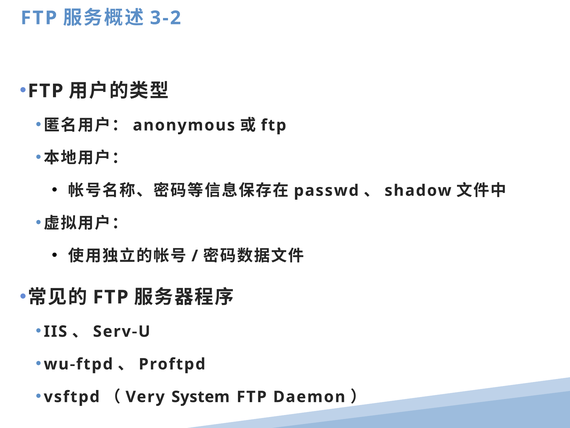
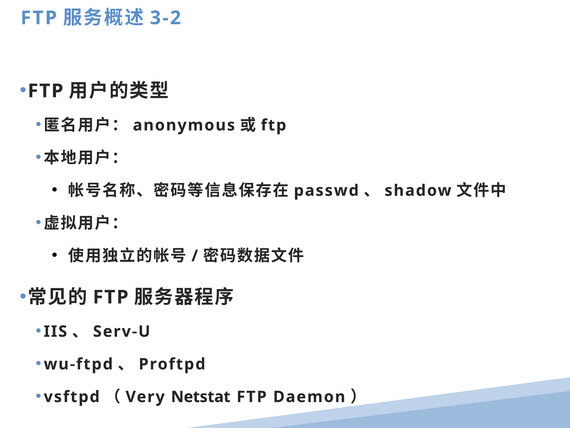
System: System -> Netstat (201, 396)
